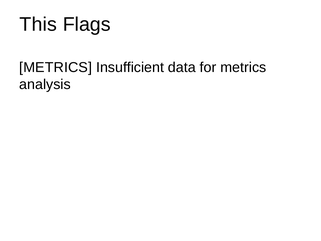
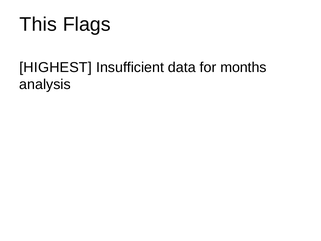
METRICS: METRICS -> HIGHEST (56, 67)
for metrics: metrics -> months (243, 67)
